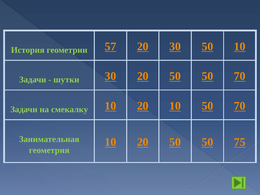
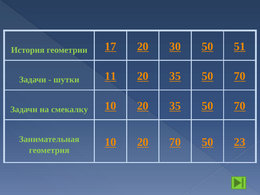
57: 57 -> 17 (110, 46)
50 10: 10 -> 51 (240, 46)
шутки 30: 30 -> 11 (110, 76)
50: 50 -> 35 (175, 76)
10 20 10: 10 -> 35 (175, 106)
10 20 50: 50 -> 70 (175, 142)
75: 75 -> 23 (240, 142)
